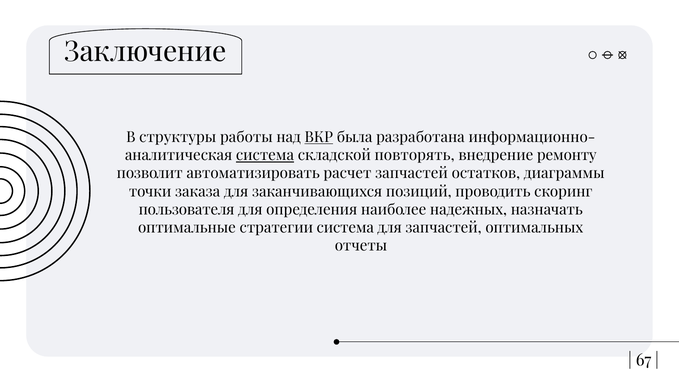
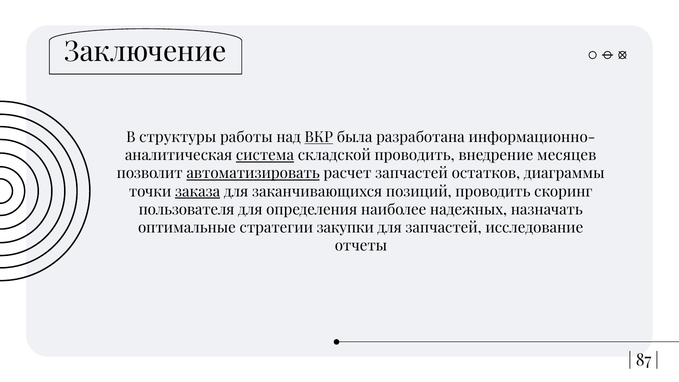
складской повторять: повторять -> проводить (415, 155)
ремонту: ремонту -> месяцев (567, 155)
автоматизировать underline: none -> present (253, 173)
заказа underline: none -> present (198, 192)
стратегии система: система -> закупки (345, 228)
оптимальных: оптимальных -> исследование (534, 228)
67: 67 -> 87 (644, 360)
